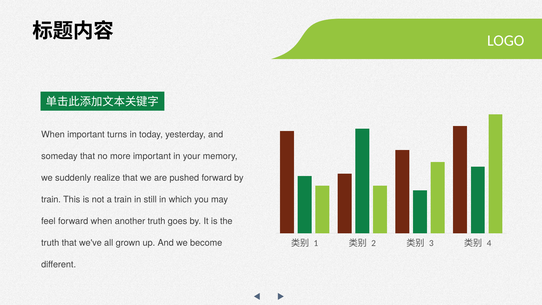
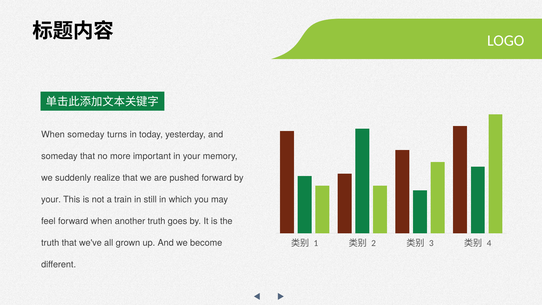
When important: important -> someday (86, 134)
train: train -> your (51, 199)
